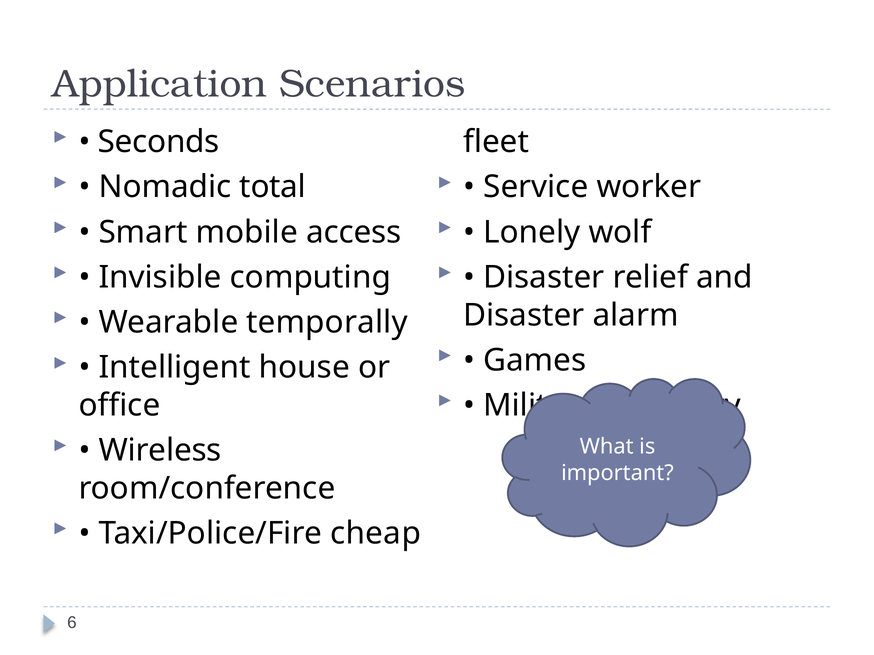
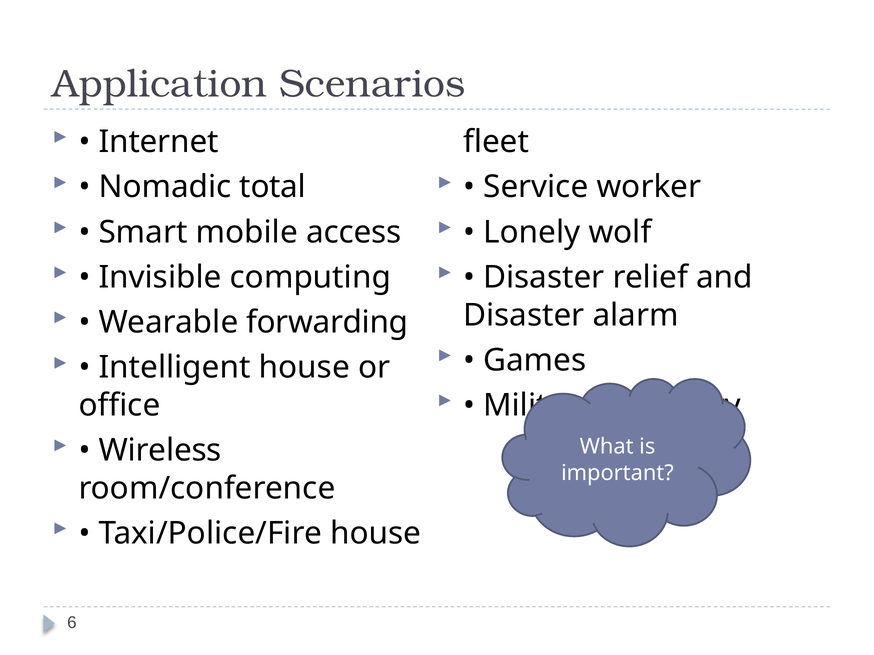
Seconds: Seconds -> Internet (159, 142)
temporally: temporally -> forwarding (327, 323)
Taxi/Police/Fire cheap: cheap -> house (376, 534)
